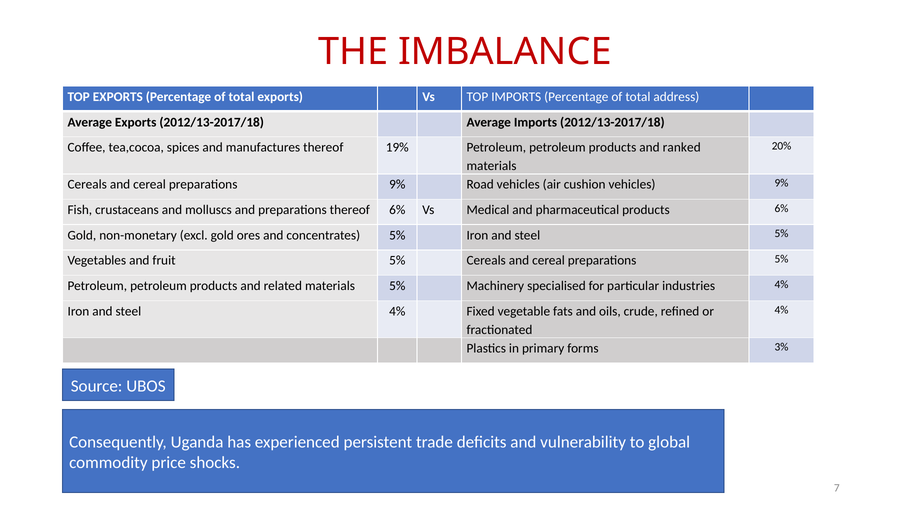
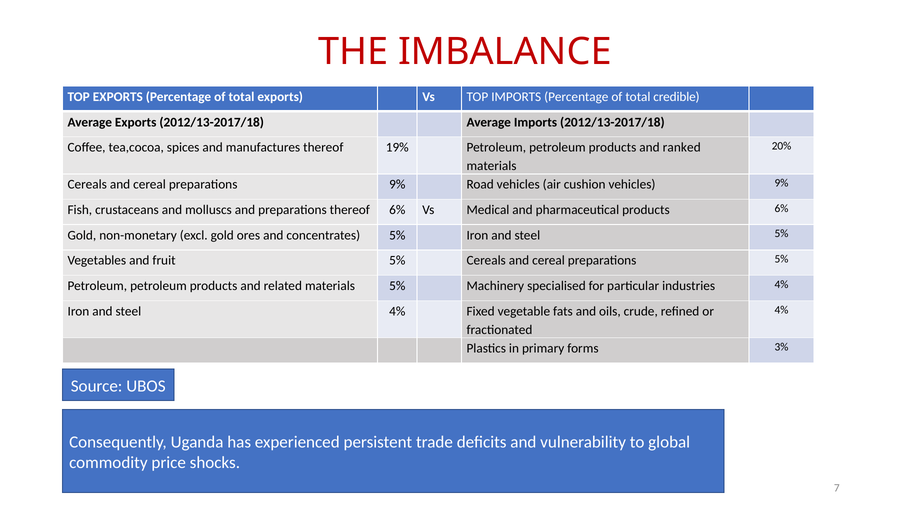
address: address -> credible (676, 97)
